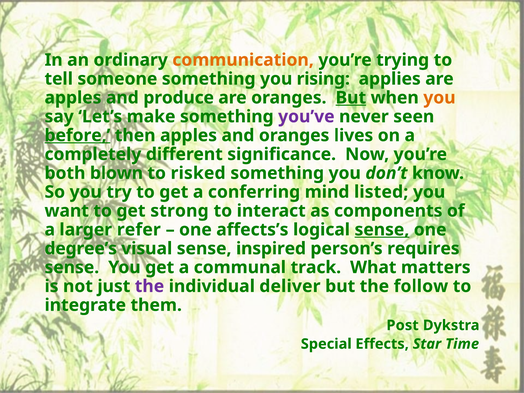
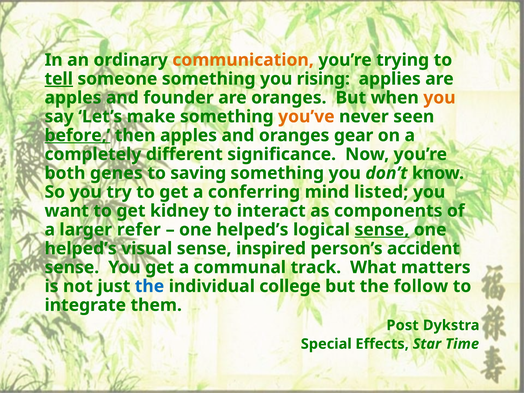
tell underline: none -> present (59, 79)
produce: produce -> founder (179, 98)
But underline: present -> none (351, 98)
you’ve colour: purple -> orange (306, 117)
lives: lives -> gear (354, 135)
blown: blown -> genes (116, 173)
risked: risked -> saving (198, 173)
strong: strong -> kidney (180, 211)
affects’s: affects’s -> helped’s (252, 230)
degree’s: degree’s -> helped’s (81, 249)
requires: requires -> accident (423, 249)
the colour: purple -> blue (149, 286)
deliver: deliver -> college (290, 286)
